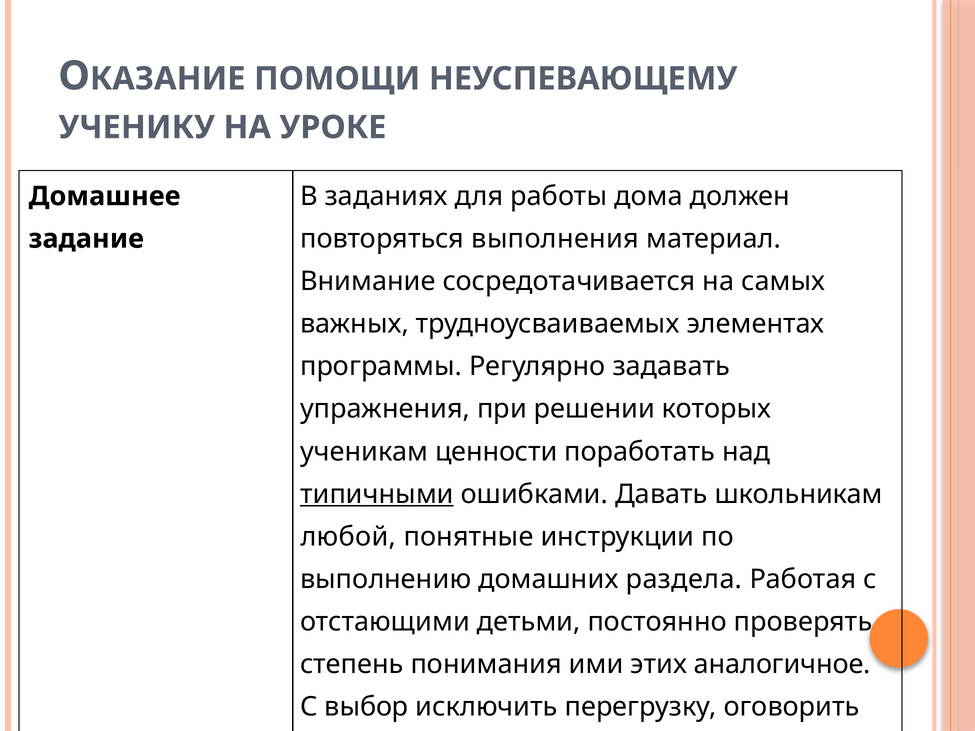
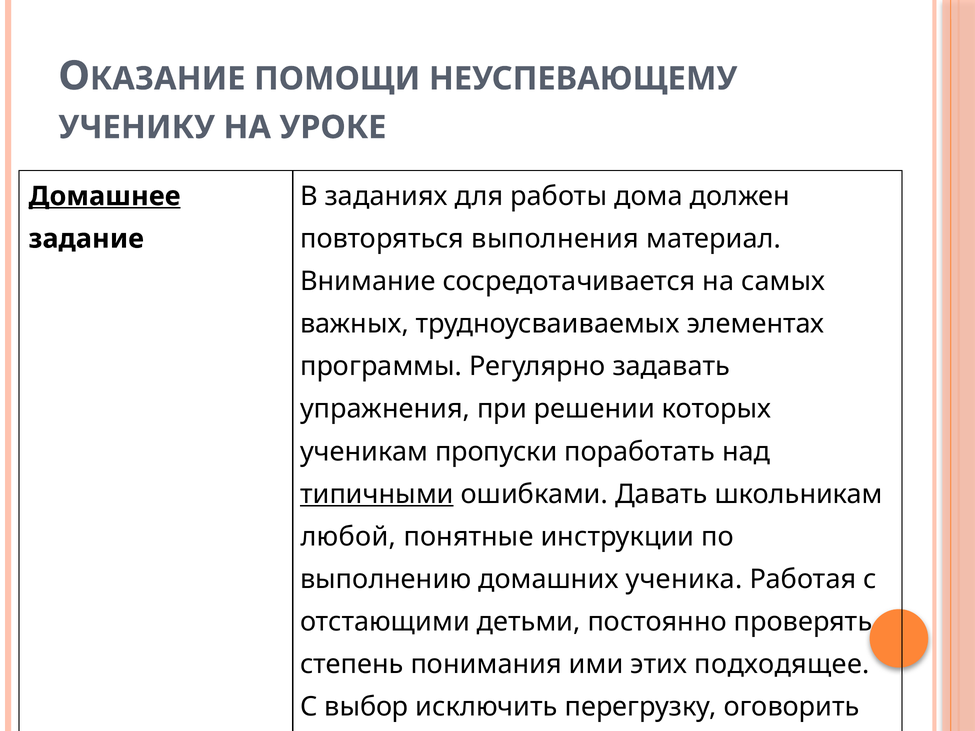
Домашнее underline: none -> present (104, 196)
ценности: ценности -> пропуски (496, 452)
раздела: раздела -> ученика (684, 579)
аналогичное: аналогичное -> подходящее (782, 665)
